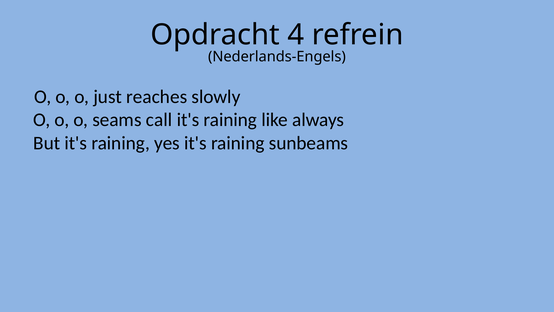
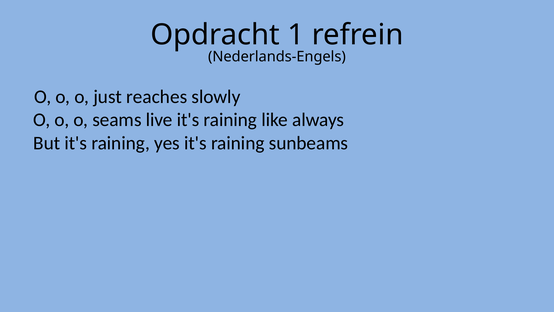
4: 4 -> 1 (296, 35)
call: call -> live (159, 120)
